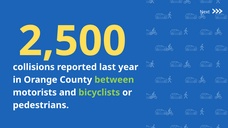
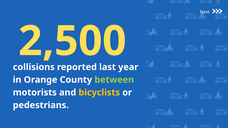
bicyclists colour: light green -> yellow (99, 93)
